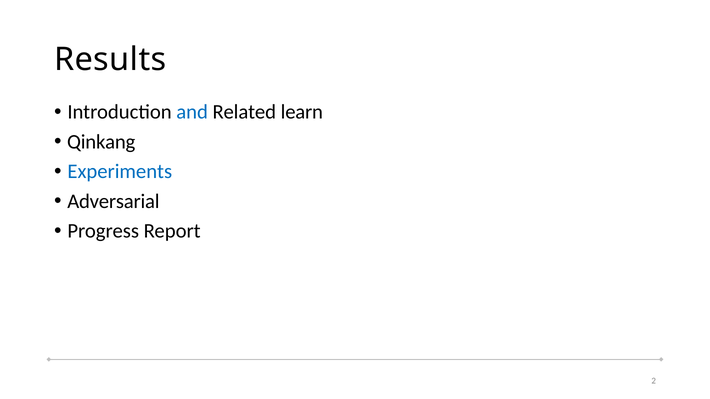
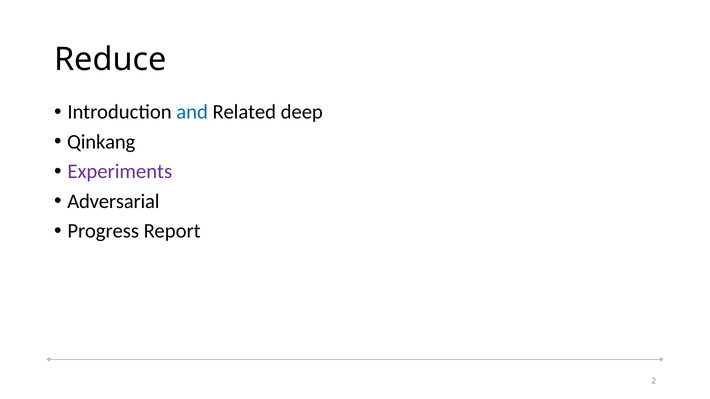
Results: Results -> Reduce (110, 60)
learn: learn -> deep (302, 112)
Experiments colour: blue -> purple (120, 172)
